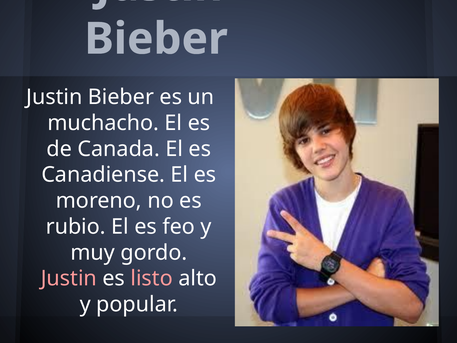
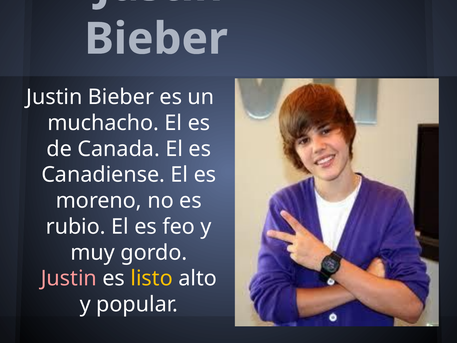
listo colour: pink -> yellow (152, 278)
